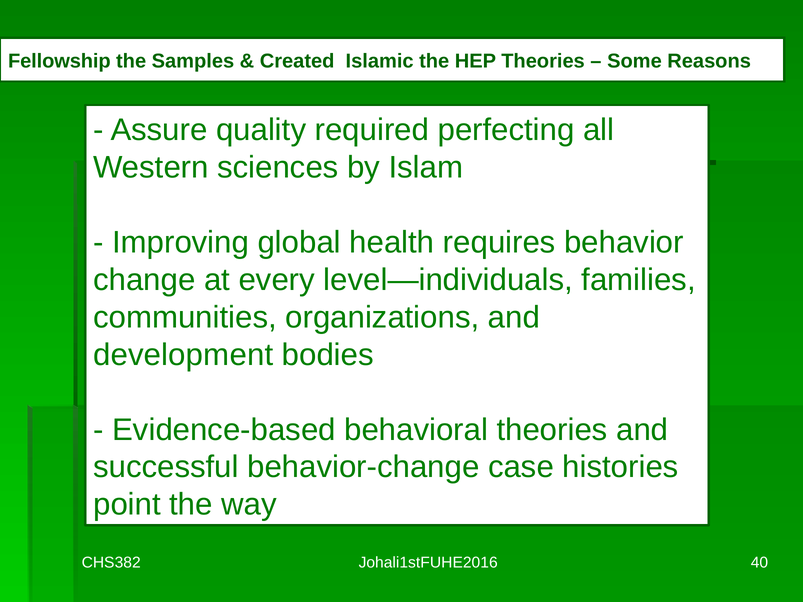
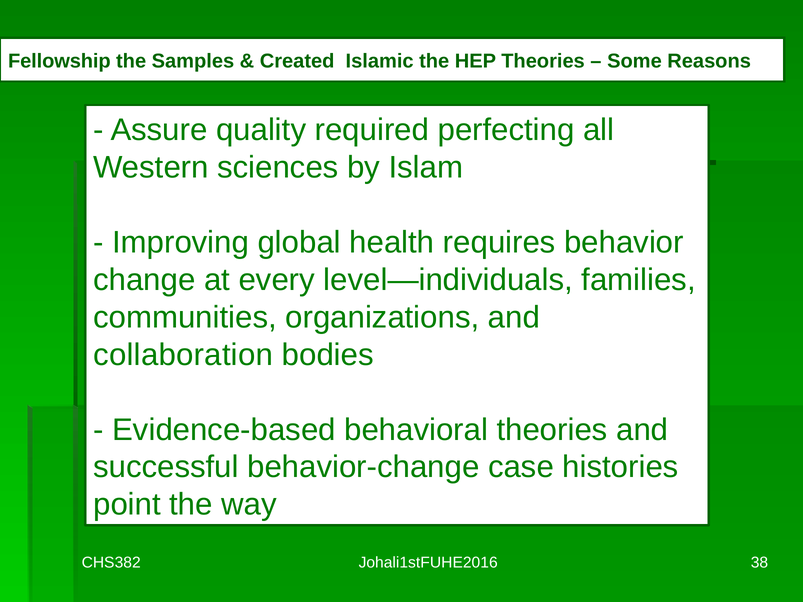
development: development -> collaboration (183, 355)
40: 40 -> 38 (759, 563)
